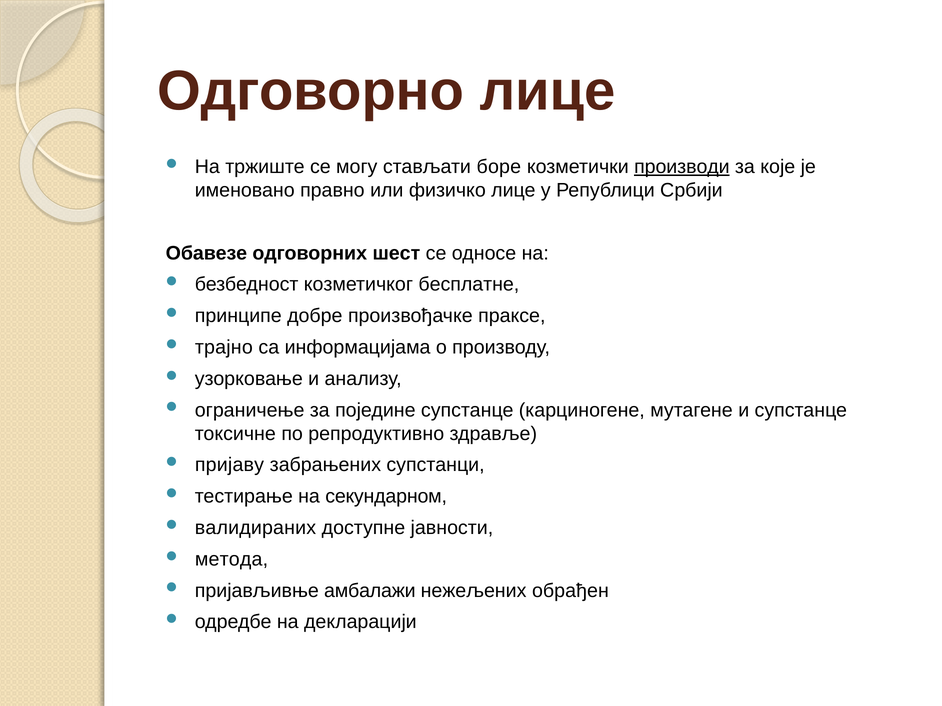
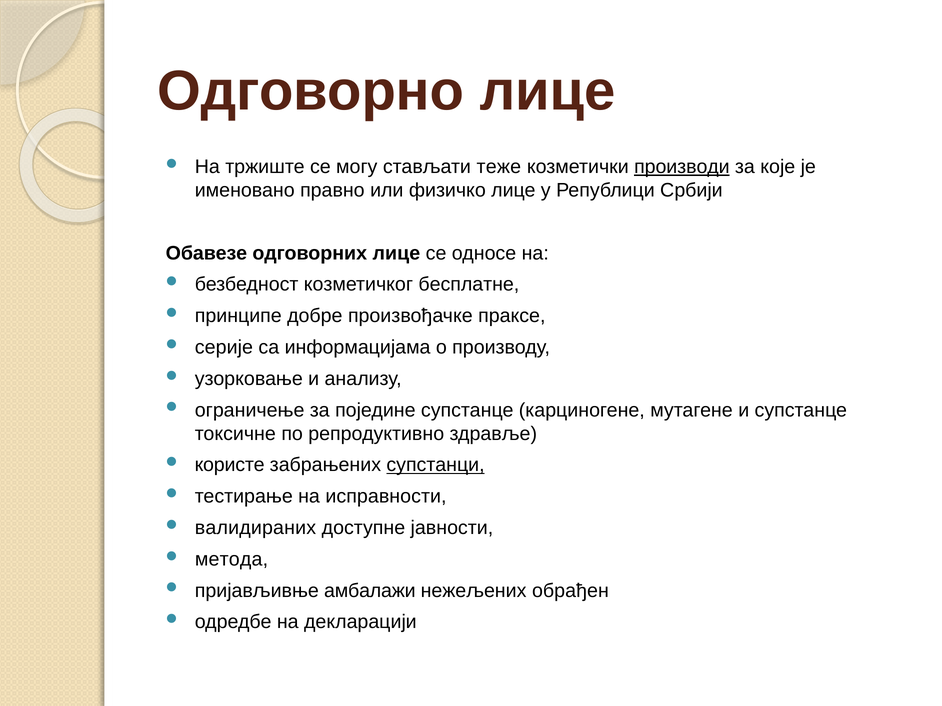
боре: боре -> теже (499, 167)
одговорних шест: шест -> лице (396, 253)
трајно: трајно -> серије (224, 348)
пријаву: пријаву -> користе (230, 465)
супстанци underline: none -> present (436, 465)
секундарном: секундарном -> исправности (386, 497)
